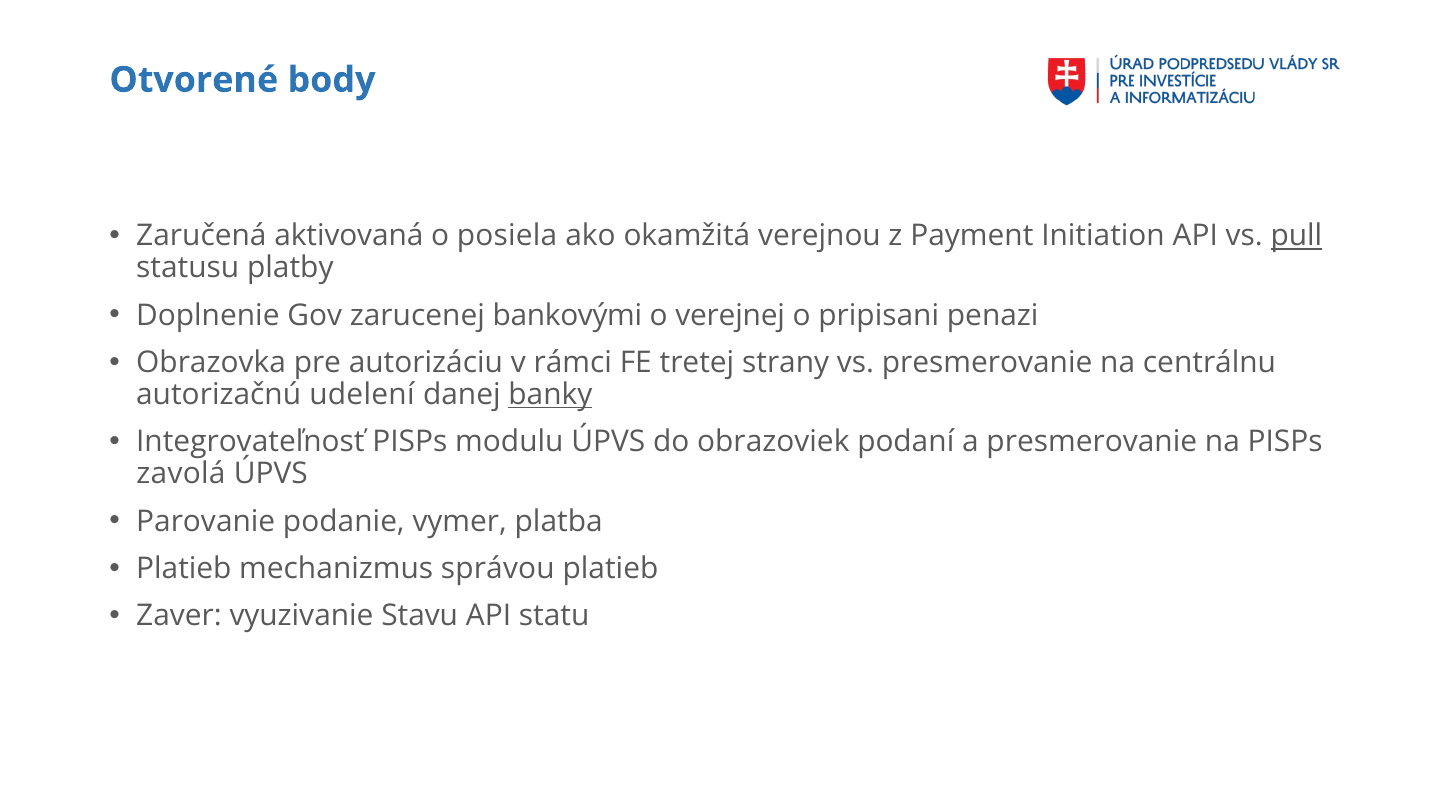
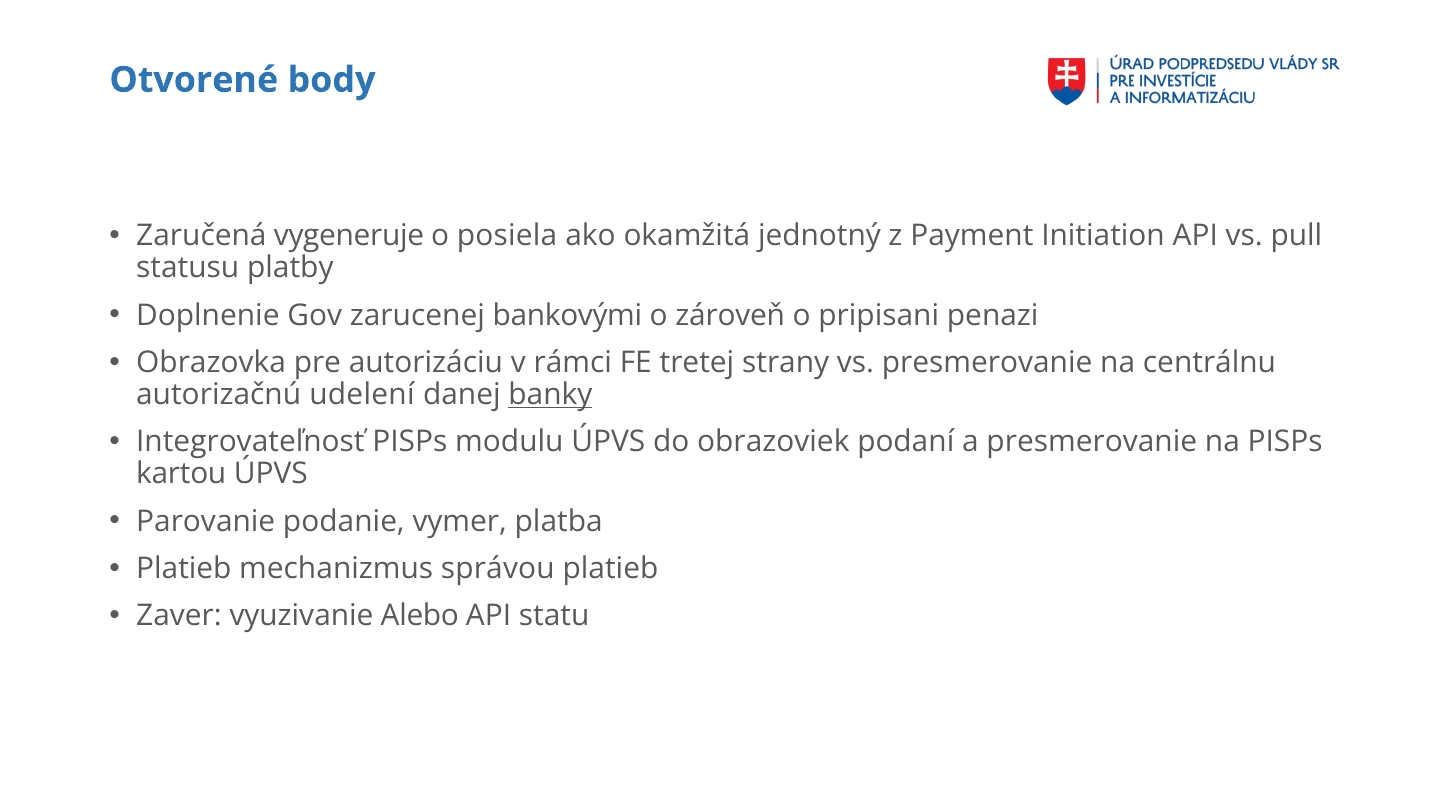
aktivovaná: aktivovaná -> vygeneruje (349, 236)
verejnou: verejnou -> jednotný (819, 236)
pull underline: present -> none (1296, 236)
verejnej: verejnej -> zároveň (730, 316)
zavolá: zavolá -> kartou (181, 474)
Stavu: Stavu -> Alebo (420, 616)
